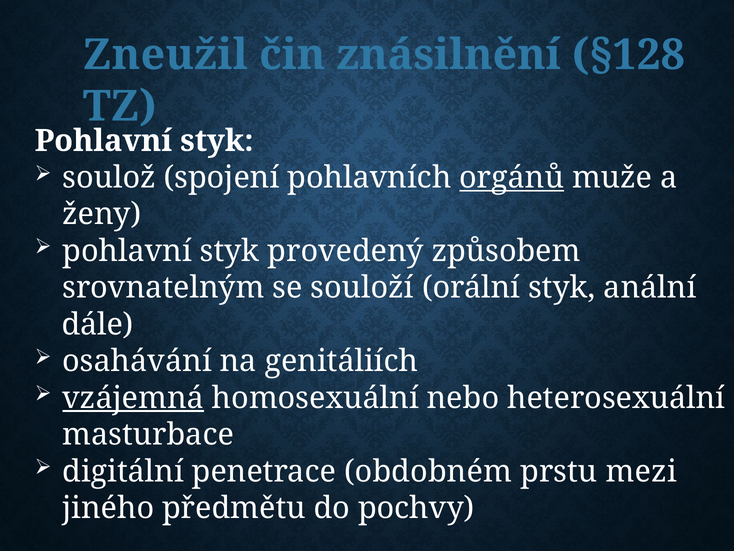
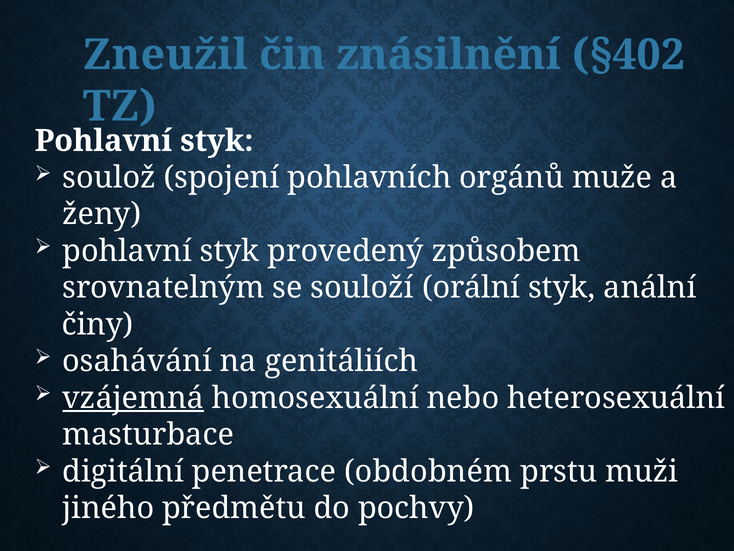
§128: §128 -> §402 (628, 55)
orgánů underline: present -> none (512, 177)
dále: dále -> činy (98, 324)
mezi: mezi -> muži (642, 471)
